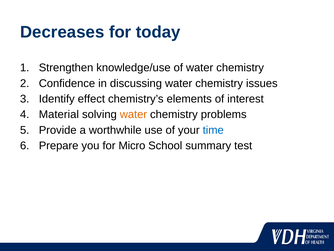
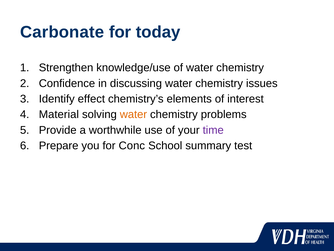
Decreases: Decreases -> Carbonate (62, 32)
time colour: blue -> purple (213, 130)
Micro: Micro -> Conc (132, 145)
